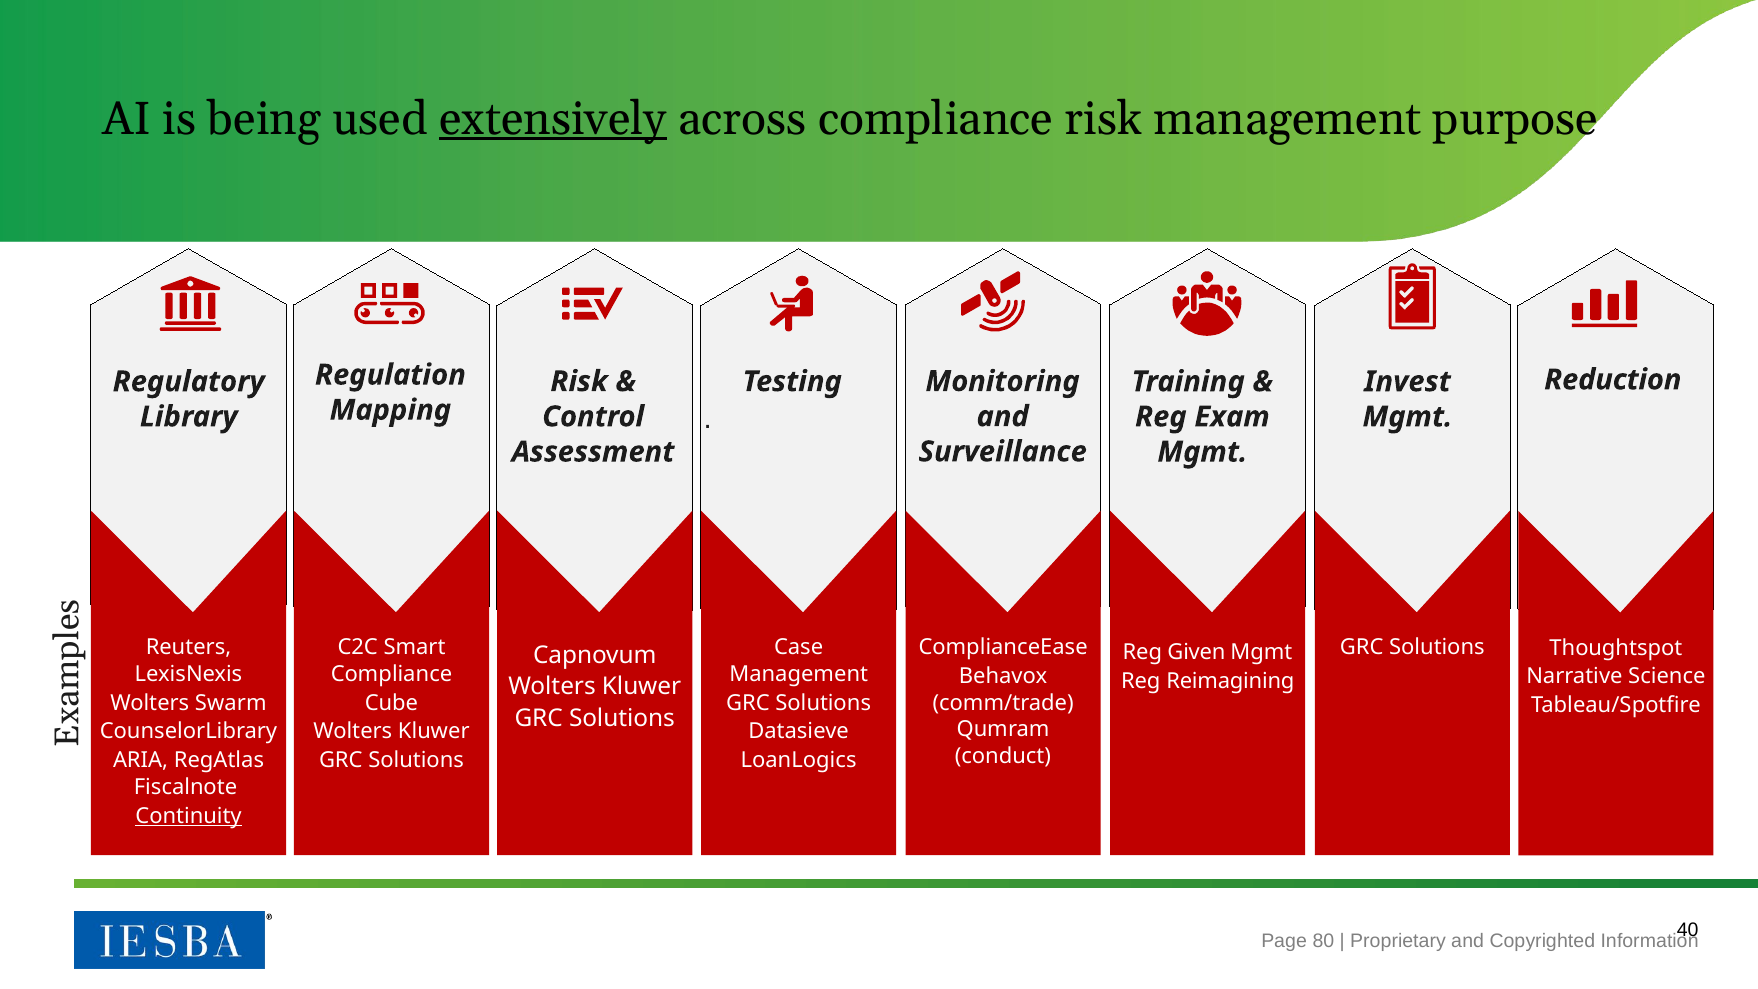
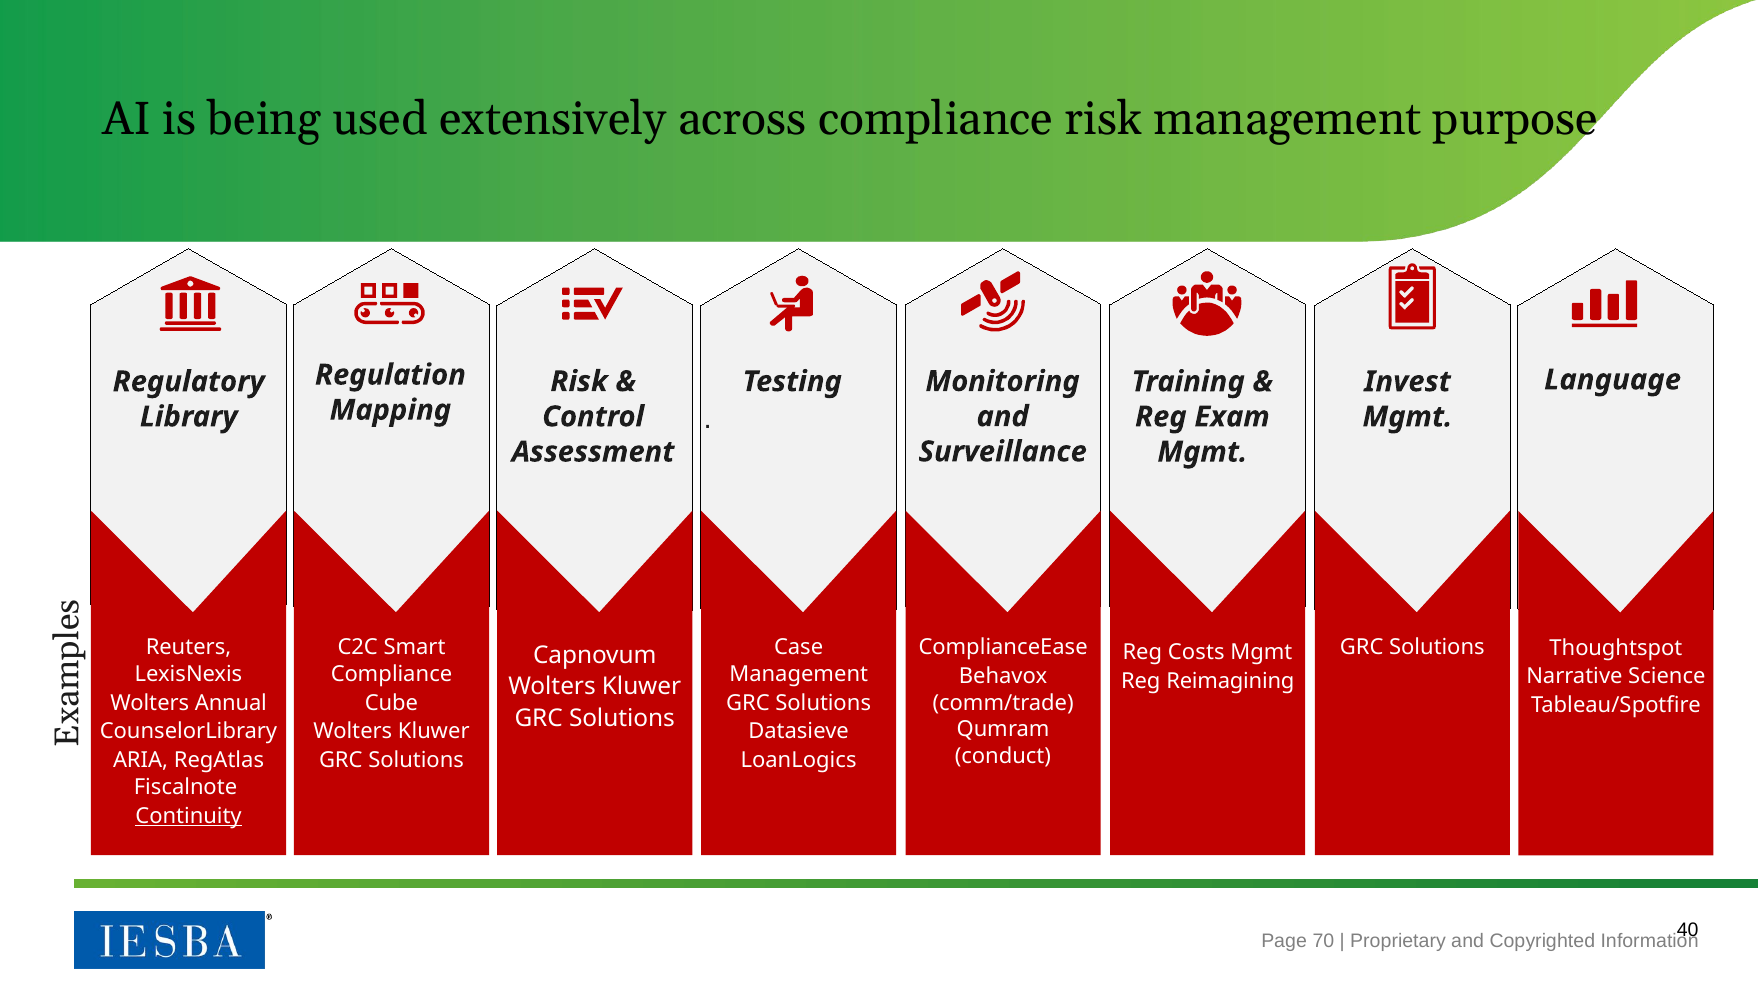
extensively underline: present -> none (553, 119)
Reduction: Reduction -> Language (1613, 380)
Given: Given -> Costs (1196, 652)
Swarm: Swarm -> Annual (231, 703)
80: 80 -> 70 (1323, 941)
